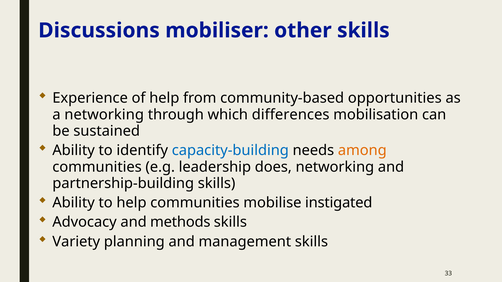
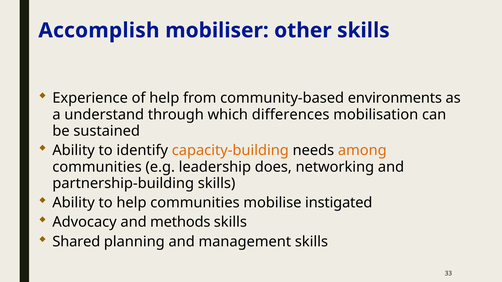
Discussions: Discussions -> Accomplish (99, 30)
opportunities: opportunities -> environments (395, 98)
a networking: networking -> understand (104, 115)
capacity-building colour: blue -> orange (230, 151)
Variety: Variety -> Shared (76, 242)
